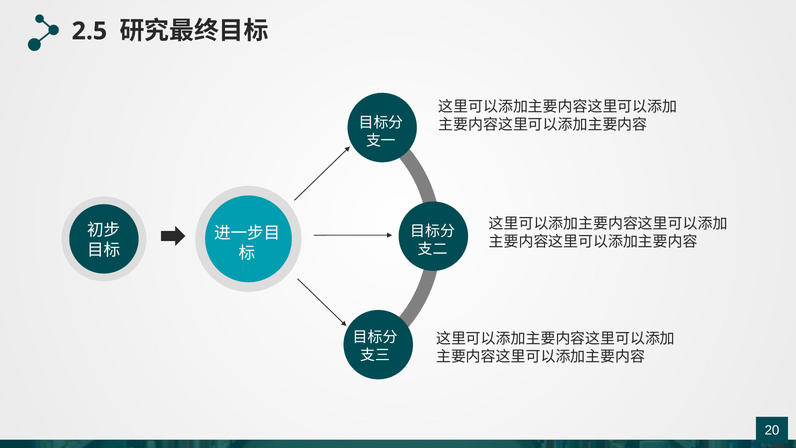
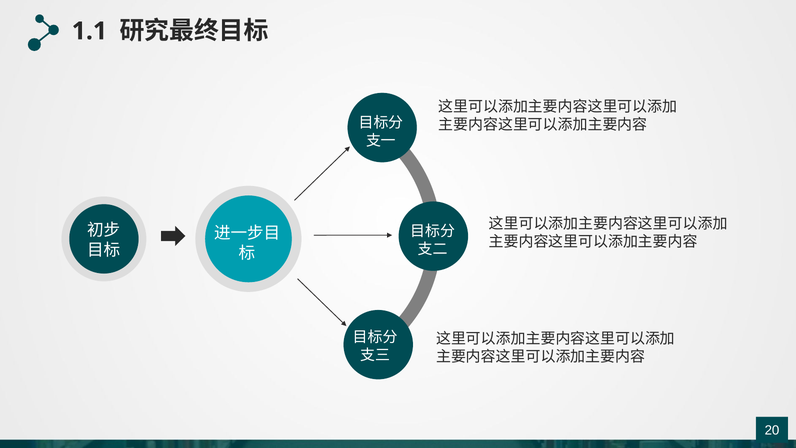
2.5: 2.5 -> 1.1 (89, 31)
